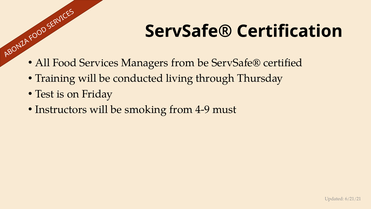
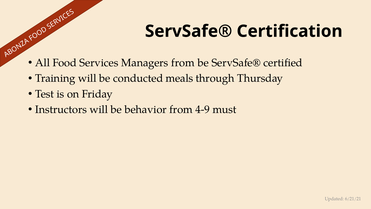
living: living -> meals (179, 78)
smoking: smoking -> behavior (146, 109)
